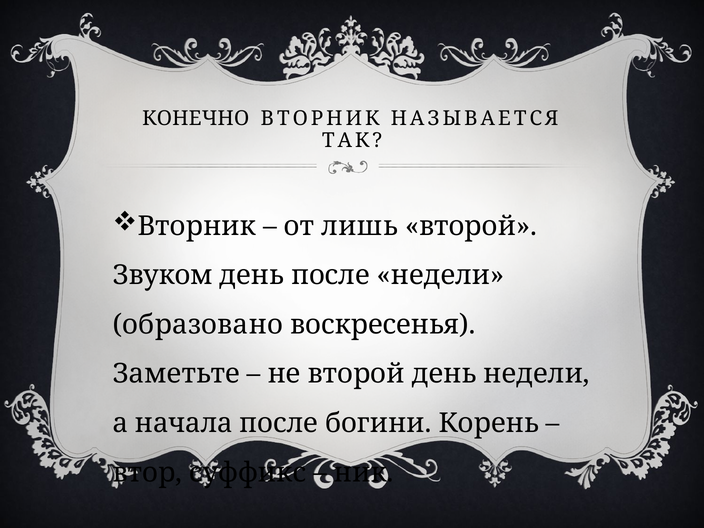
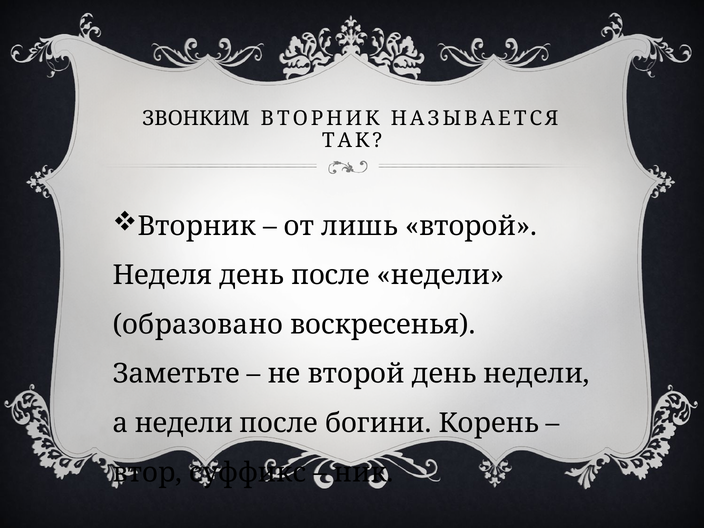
КОНЕЧНО: КОНЕЧНО -> ЗВОНКИМ (196, 118)
Звуком: Звуком -> Неделя (163, 275)
а начала: начала -> недели (184, 423)
